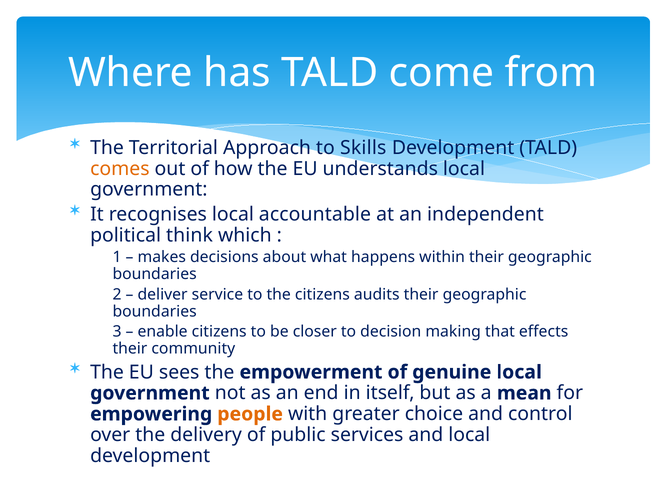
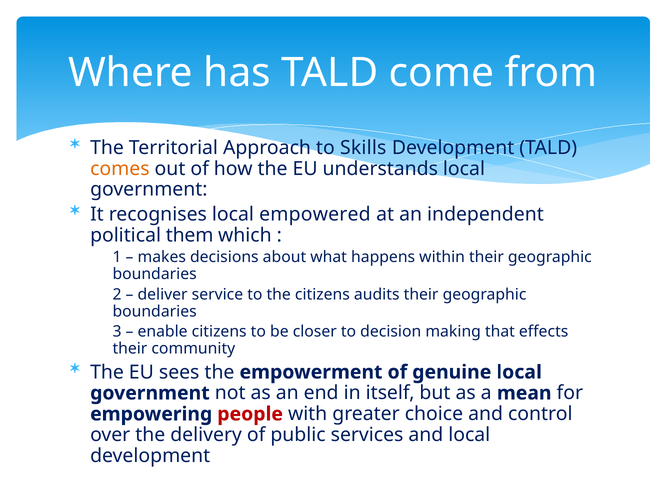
accountable: accountable -> empowered (315, 215)
think: think -> them (190, 236)
people colour: orange -> red (250, 414)
